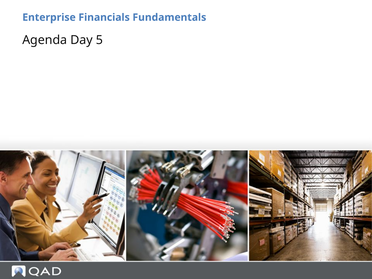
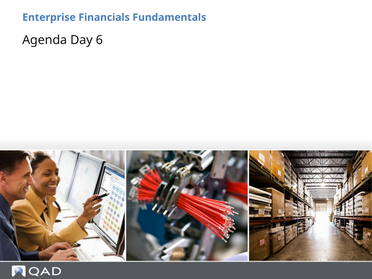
5: 5 -> 6 (99, 40)
